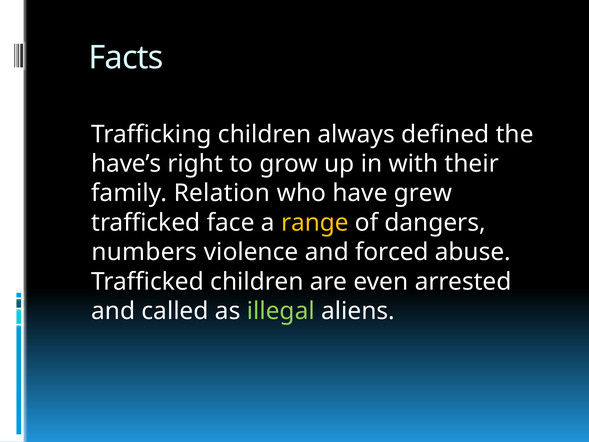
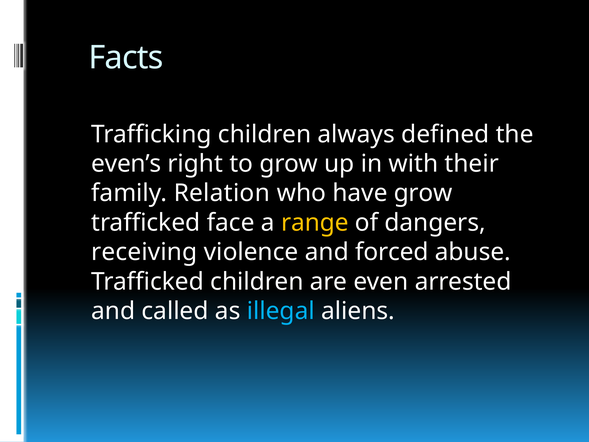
have’s: have’s -> even’s (126, 164)
have grew: grew -> grow (423, 193)
numbers: numbers -> receiving (144, 252)
illegal colour: light green -> light blue (281, 311)
